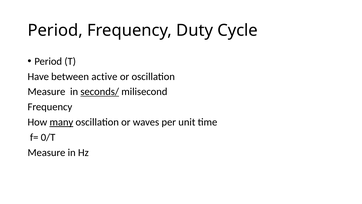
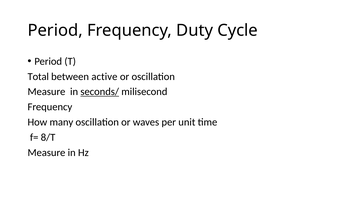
Have: Have -> Total (38, 76)
many underline: present -> none (61, 122)
0/T: 0/T -> 8/T (48, 137)
